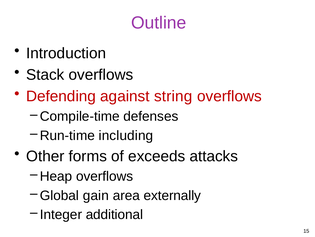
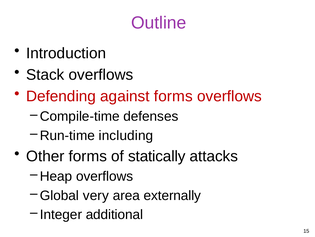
against string: string -> forms (173, 96)
exceeds: exceeds -> statically (157, 156)
gain: gain -> very (96, 195)
